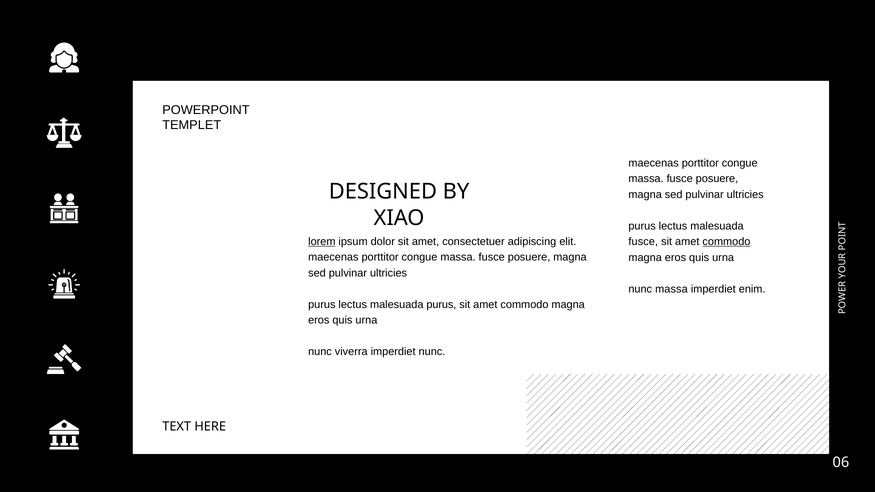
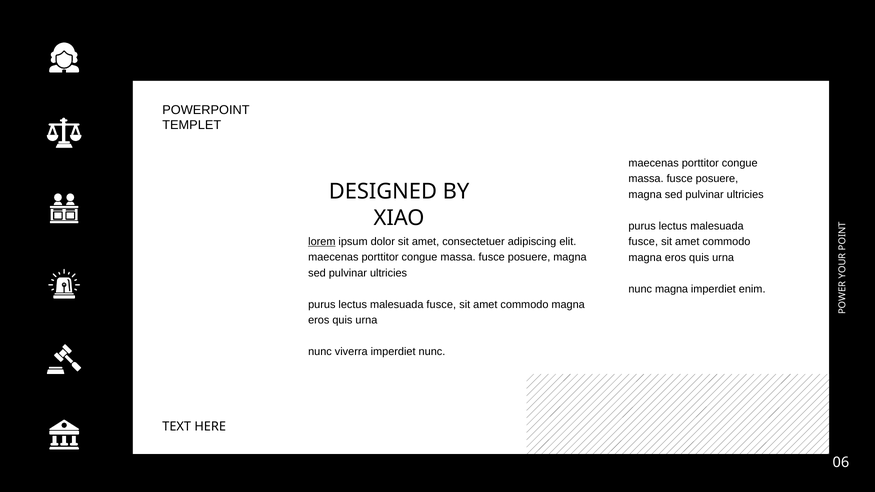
commodo underline: present -> none (726, 242)
nunc massa: massa -> magna (672, 289)
purus: purus -> fusce (441, 305)
